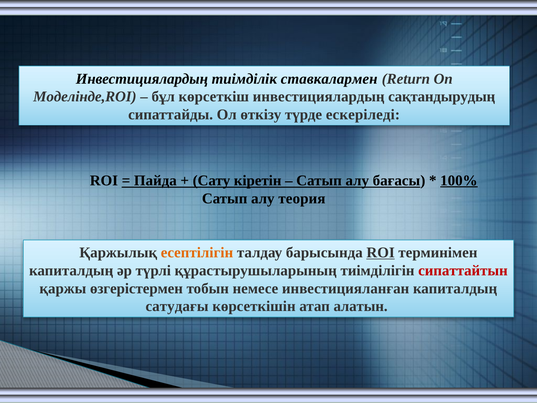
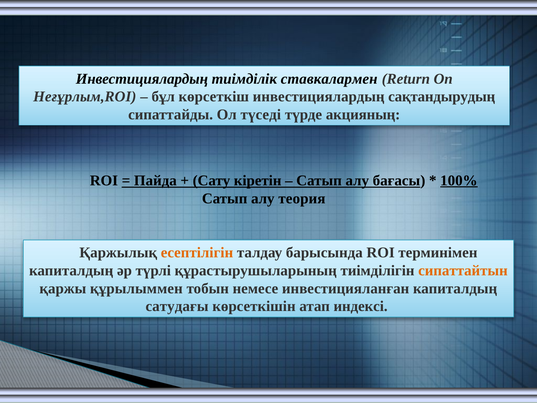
Моделінде,ROI: Моделінде,ROI -> Неғұрлым,ROI (85, 97)
өткізу: өткізу -> түседі (261, 115)
ескеріледі: ескеріледі -> акцияның (363, 115)
ROI underline: present -> none (381, 252)
сипаттайтын colour: red -> orange (463, 270)
өзгерістермен: өзгерістермен -> құрылыммен (136, 288)
алатын: алатын -> индексі (361, 306)
